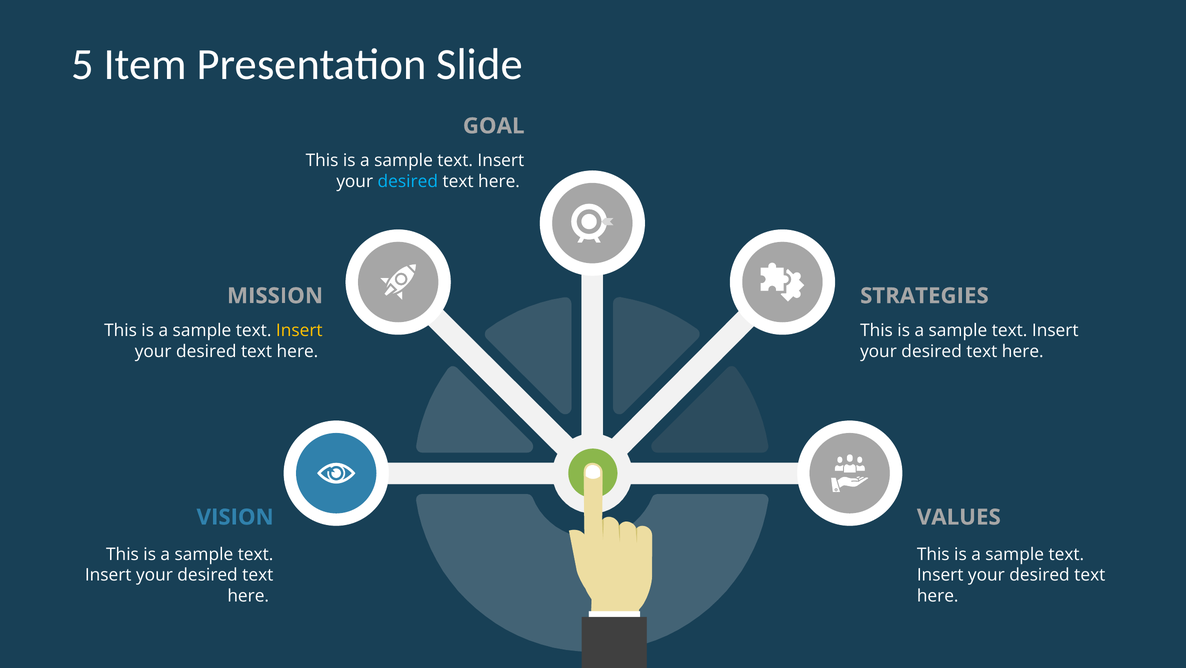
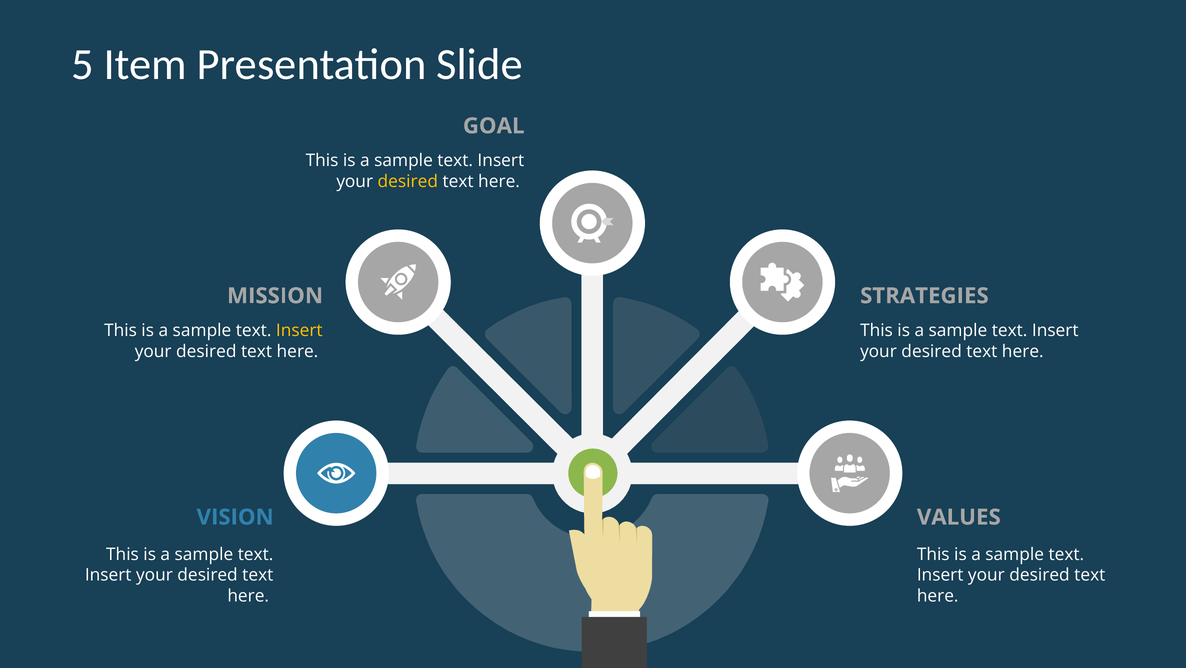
desired colour: light blue -> yellow (408, 181)
